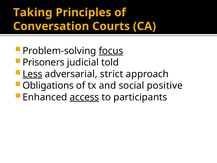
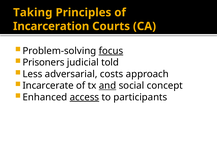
Conversation: Conversation -> Incarceration (51, 26)
Less underline: present -> none (32, 74)
strict: strict -> costs (112, 74)
Obligations: Obligations -> Incarcerate (48, 85)
and underline: none -> present (108, 85)
positive: positive -> concept (165, 85)
